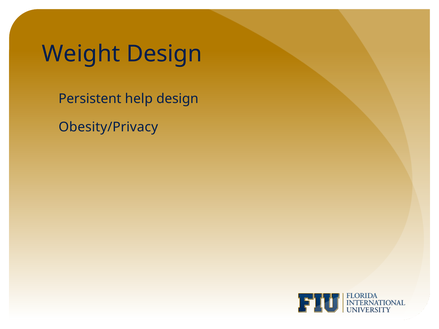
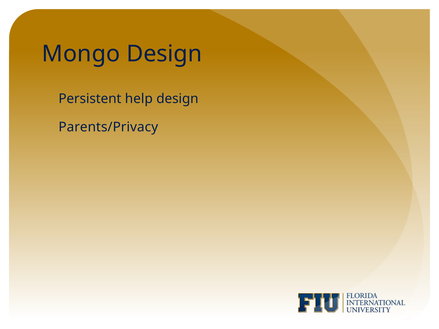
Weight: Weight -> Mongo (81, 54)
Obesity/Privacy: Obesity/Privacy -> Parents/Privacy (108, 127)
